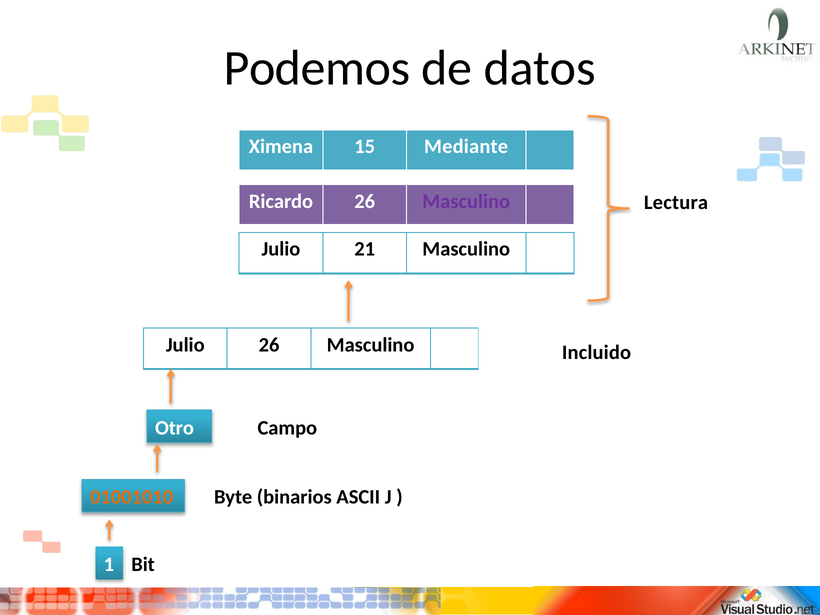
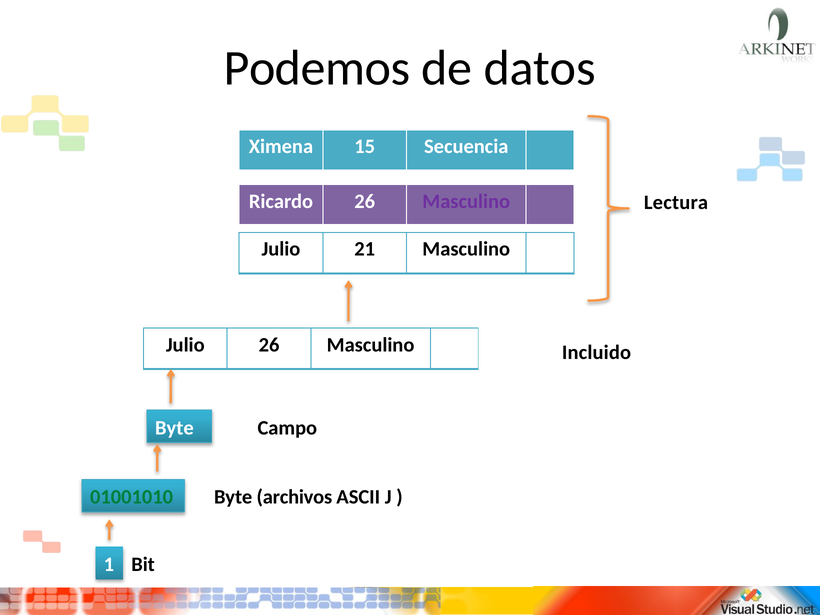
Mediante: Mediante -> Secuencia (466, 147)
Otro: Otro -> Byte (174, 428)
01001010 colour: orange -> green (132, 497)
binarios: binarios -> archivos (294, 497)
